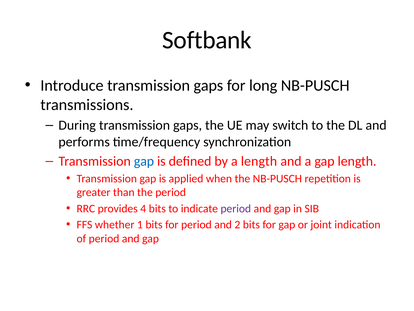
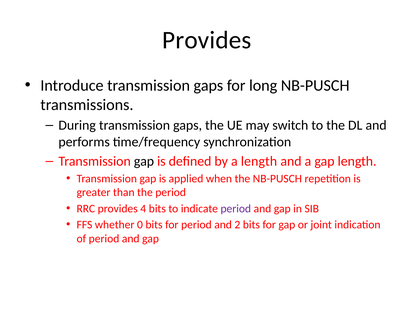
Softbank: Softbank -> Provides (207, 40)
gap colour: blue -> black (144, 161)
1: 1 -> 0 (140, 224)
